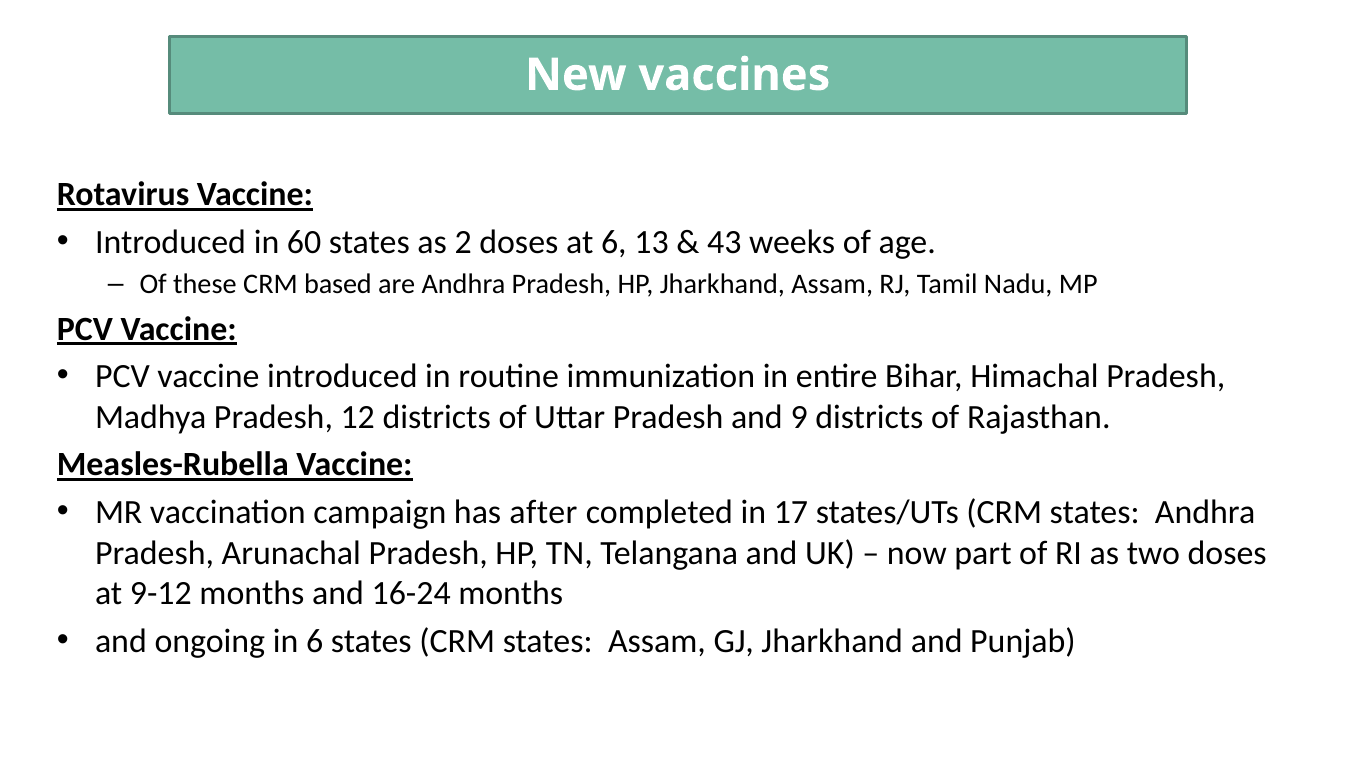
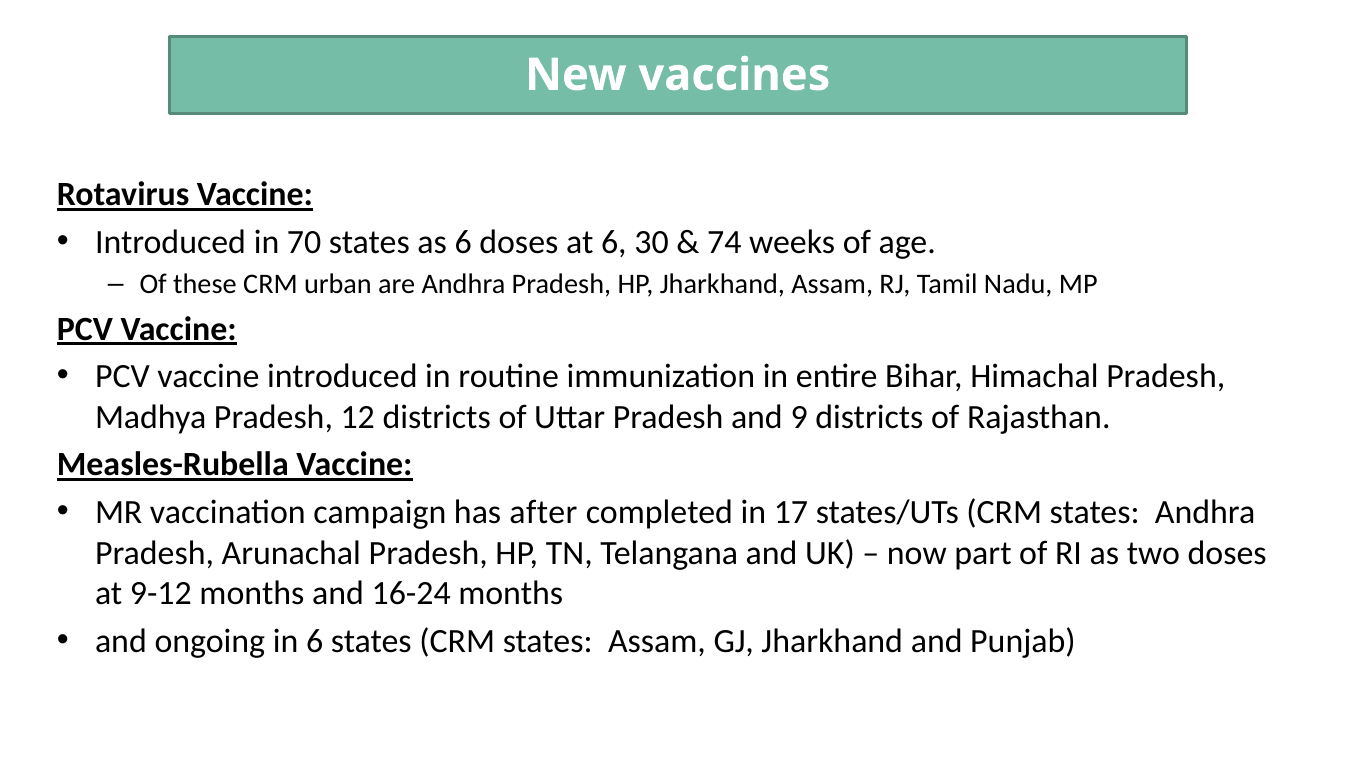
60: 60 -> 70 (304, 242)
as 2: 2 -> 6 (463, 242)
13: 13 -> 30 (652, 242)
43: 43 -> 74 (724, 242)
based: based -> urban (338, 285)
